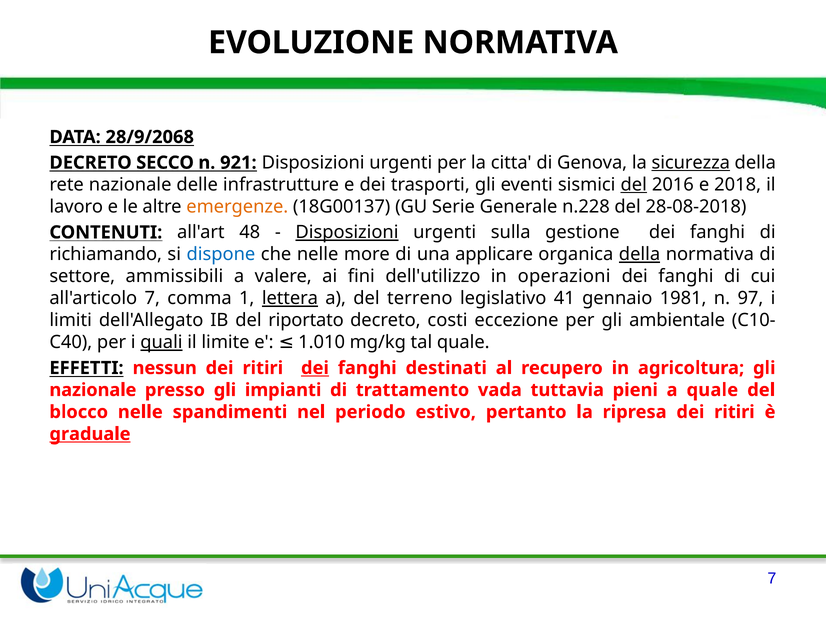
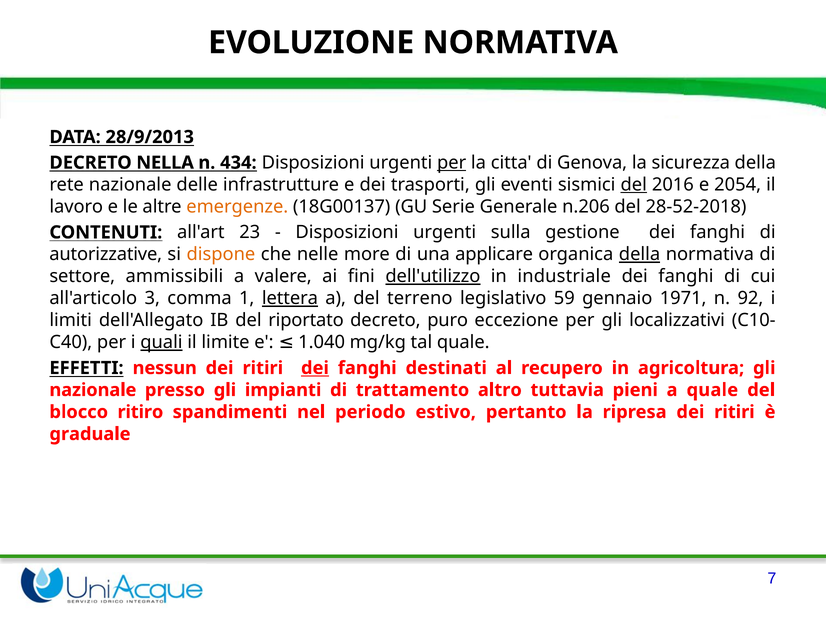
28/9/2068: 28/9/2068 -> 28/9/2013 (150, 137)
SECCO: SECCO -> NELLA (165, 163)
921: 921 -> 434 (238, 163)
per underline: none -> present (452, 163)
sicurezza underline: present -> none (691, 163)
2018: 2018 -> 2054 (738, 185)
n.228: n.228 -> n.206 (586, 207)
28-08-2018: 28-08-2018 -> 28-52-2018 (696, 207)
48: 48 -> 23 (250, 233)
Disposizioni underline: present -> none (347, 233)
richiamando: richiamando -> autorizzative (106, 255)
dispone colour: blue -> orange (221, 255)
dell'utilizzo underline: none -> present (433, 277)
operazioni: operazioni -> industriale (564, 277)
all'articolo 7: 7 -> 3 (152, 299)
41: 41 -> 59 (564, 299)
1981: 1981 -> 1971 (683, 299)
97: 97 -> 92 (750, 299)
costi: costi -> puro (448, 321)
ambientale: ambientale -> localizzativi (677, 321)
1.010: 1.010 -> 1.040 (322, 343)
vada: vada -> altro (500, 390)
blocco nelle: nelle -> ritiro (140, 412)
graduale underline: present -> none (90, 434)
